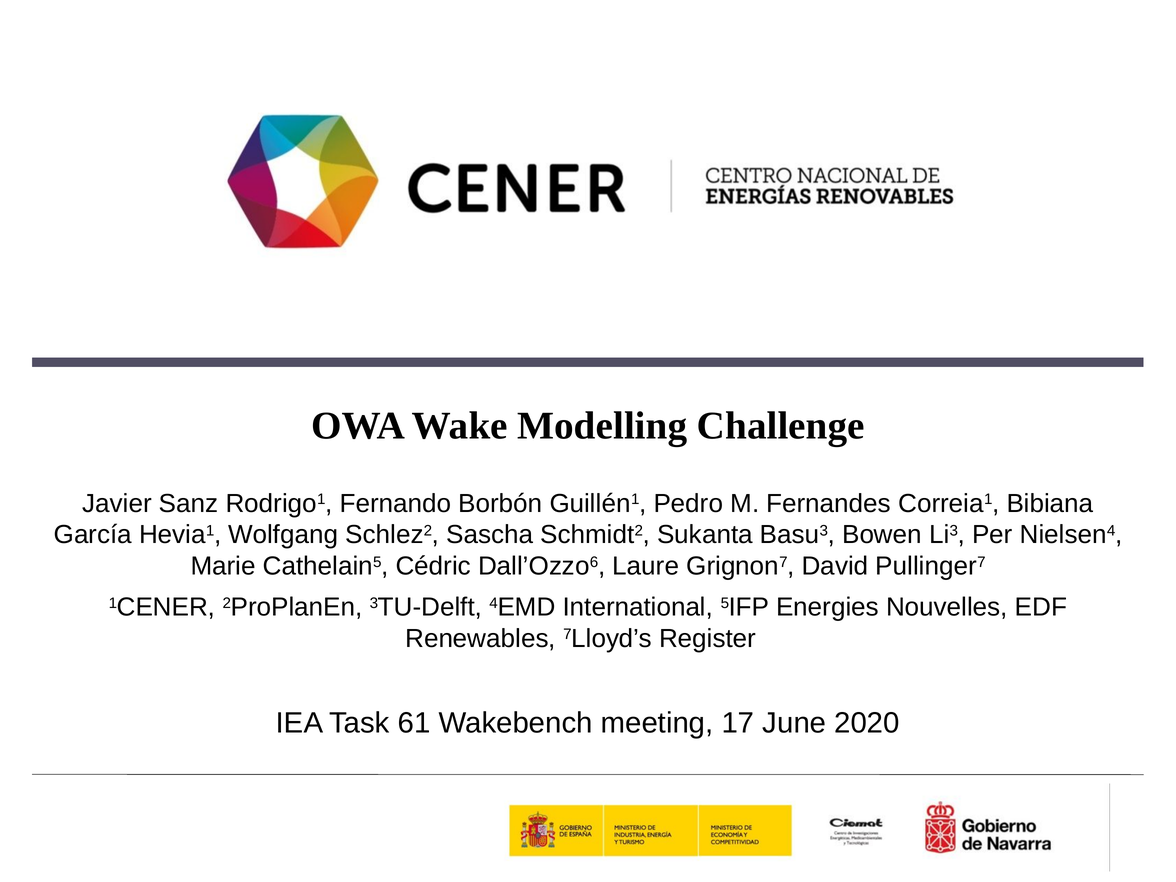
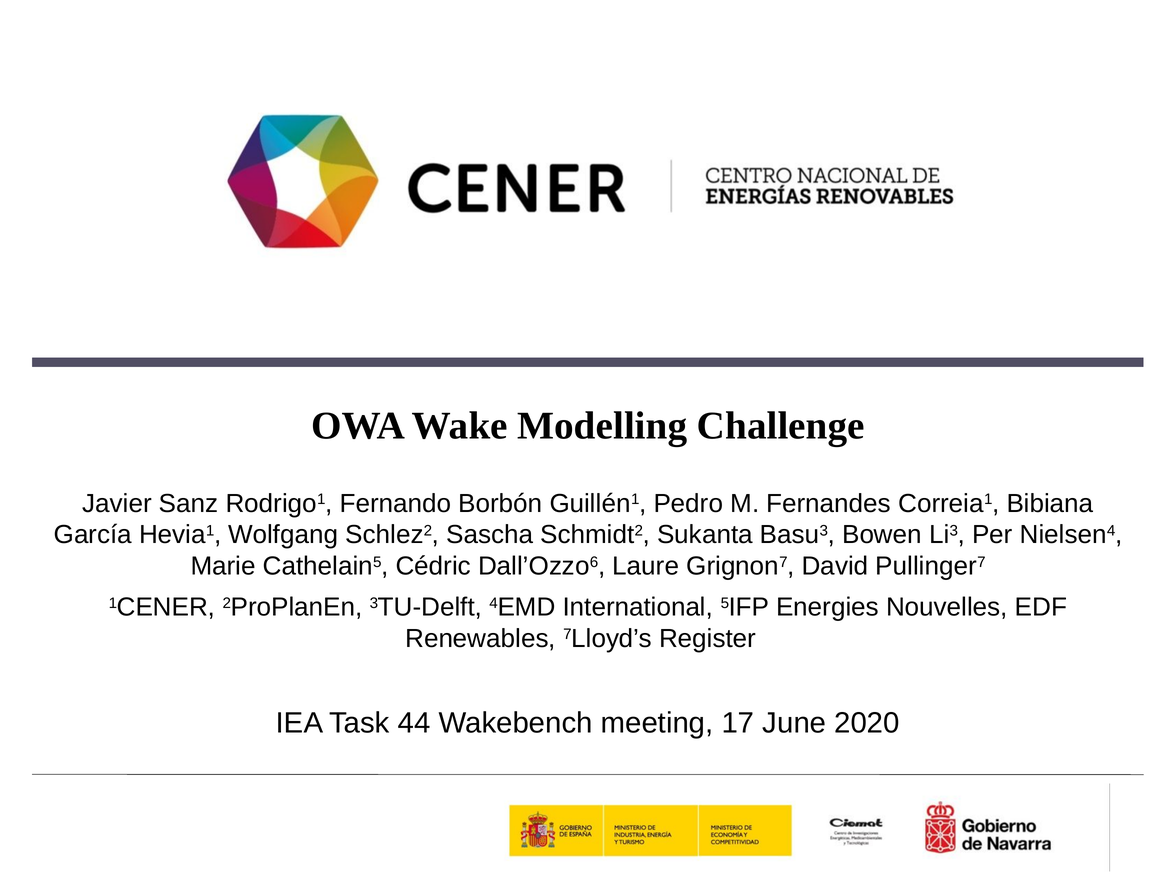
61: 61 -> 44 (414, 723)
